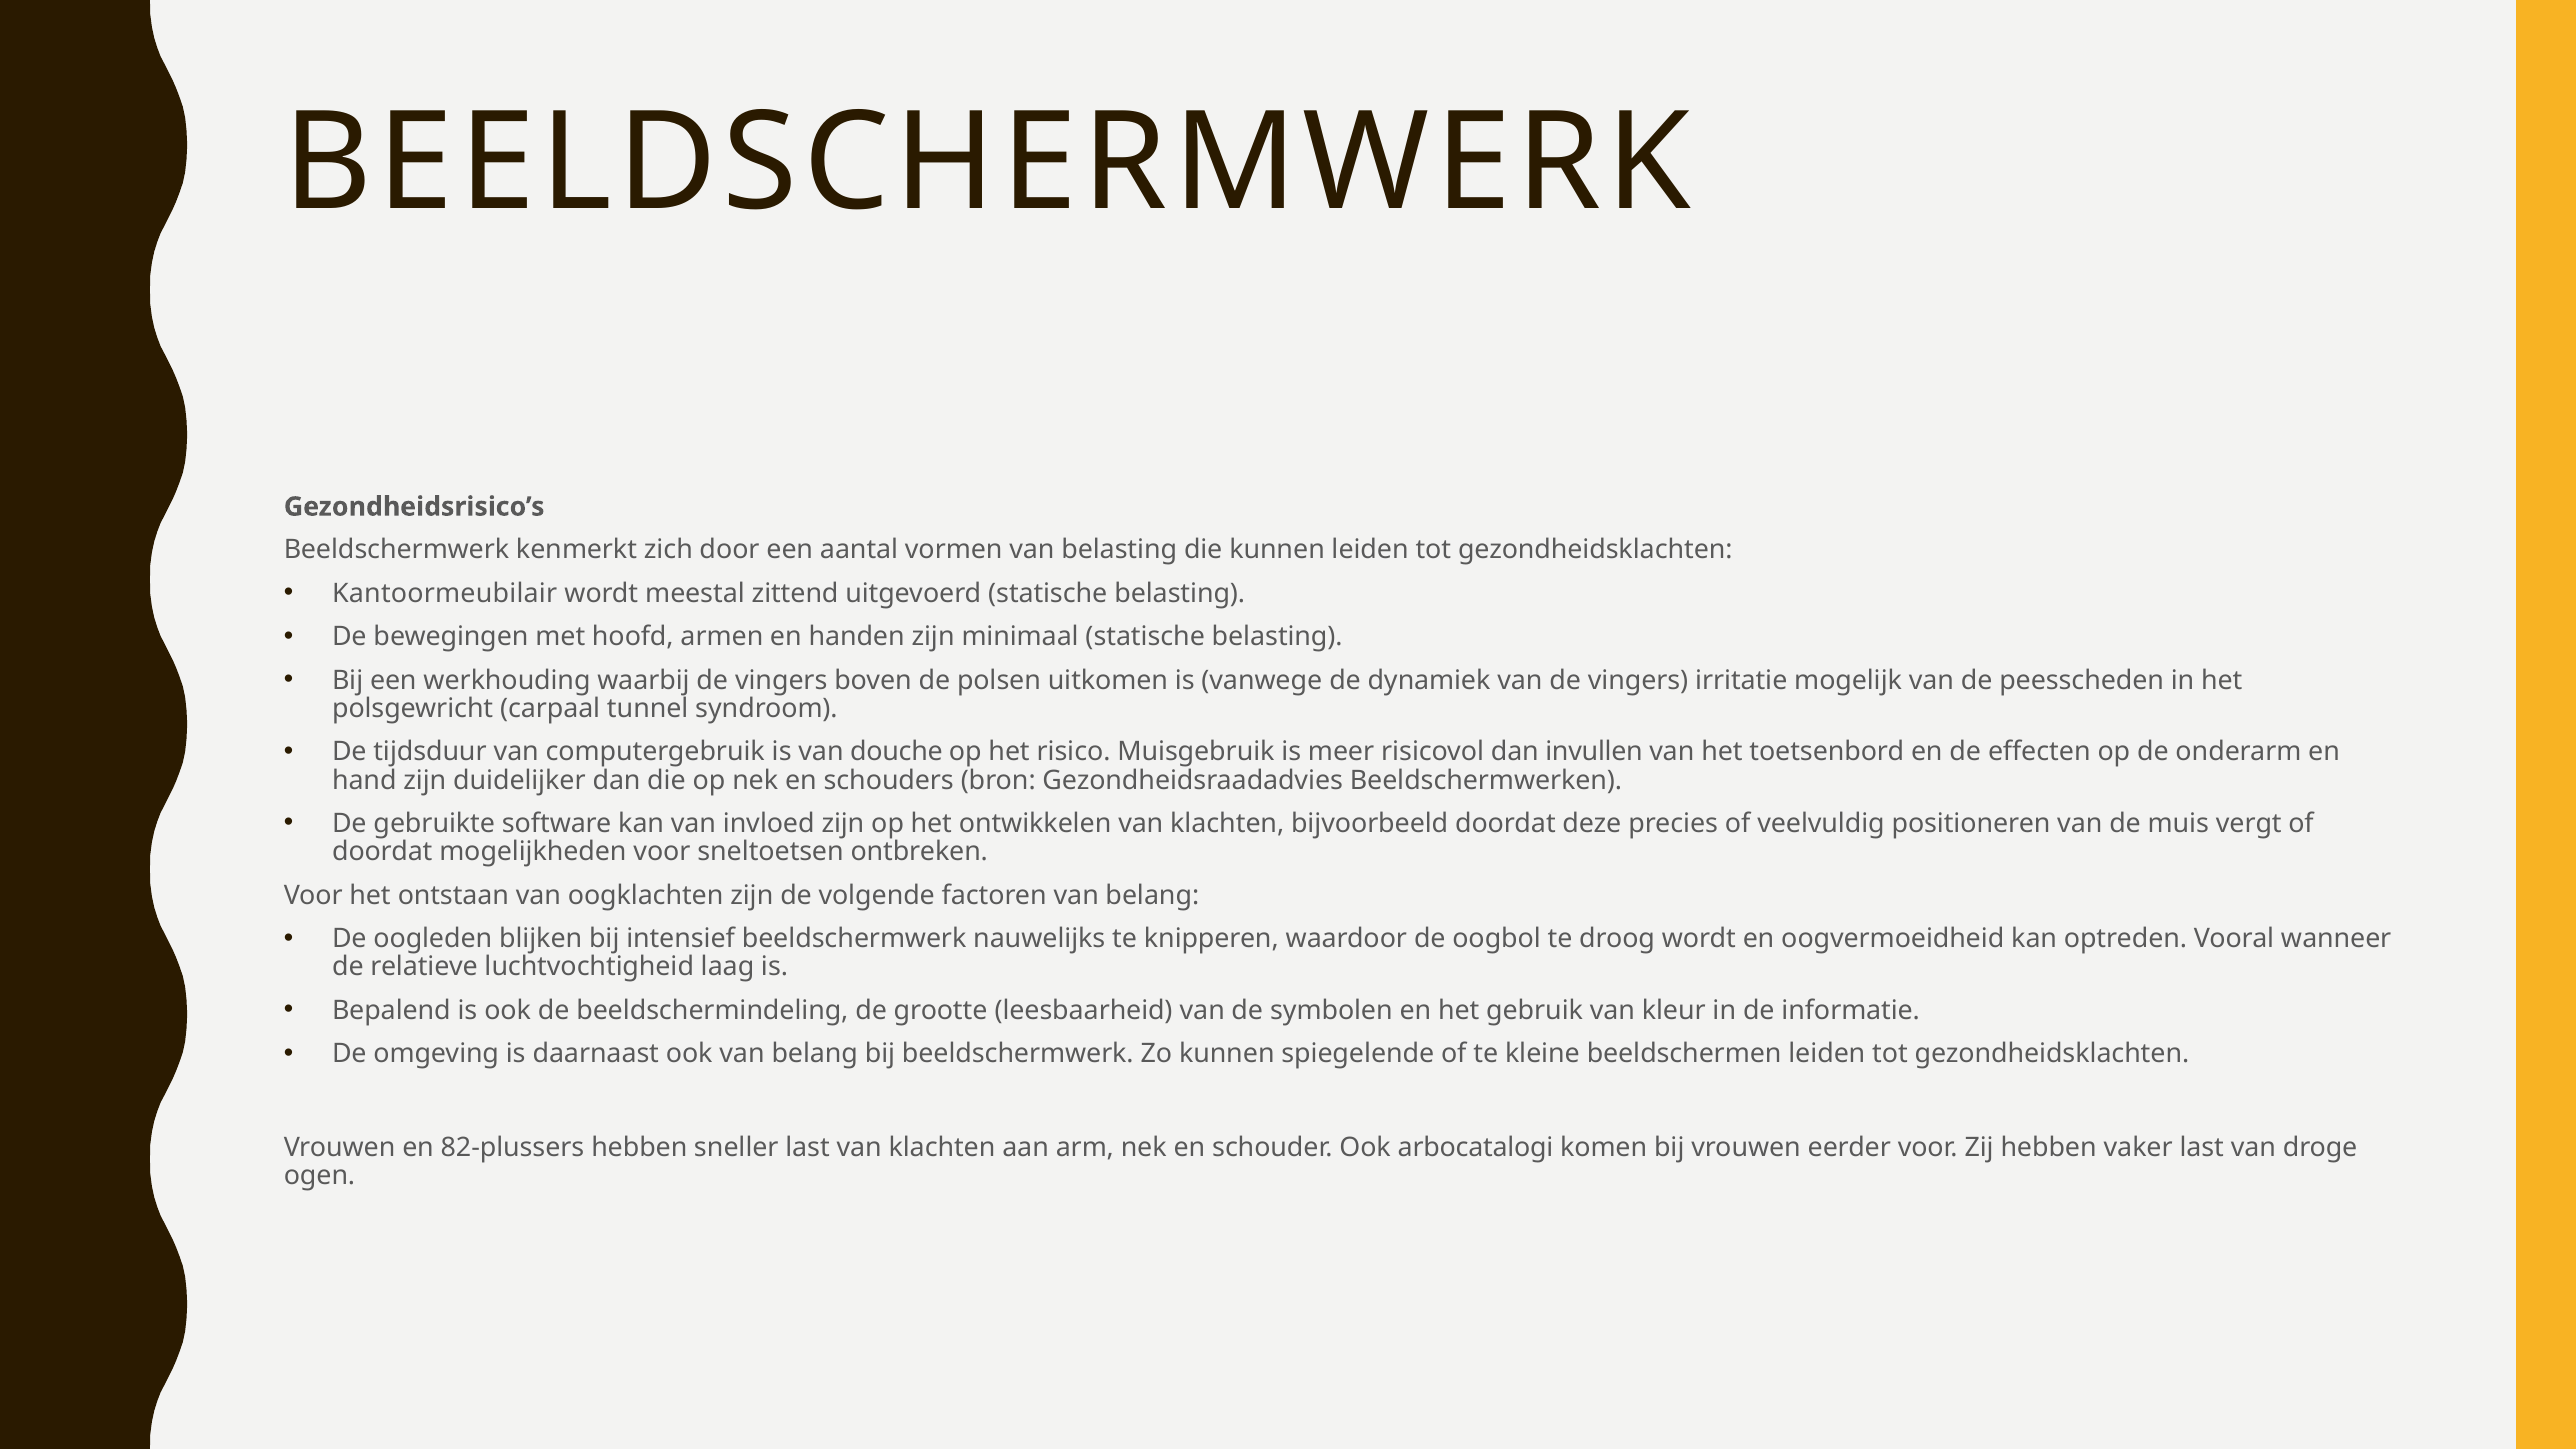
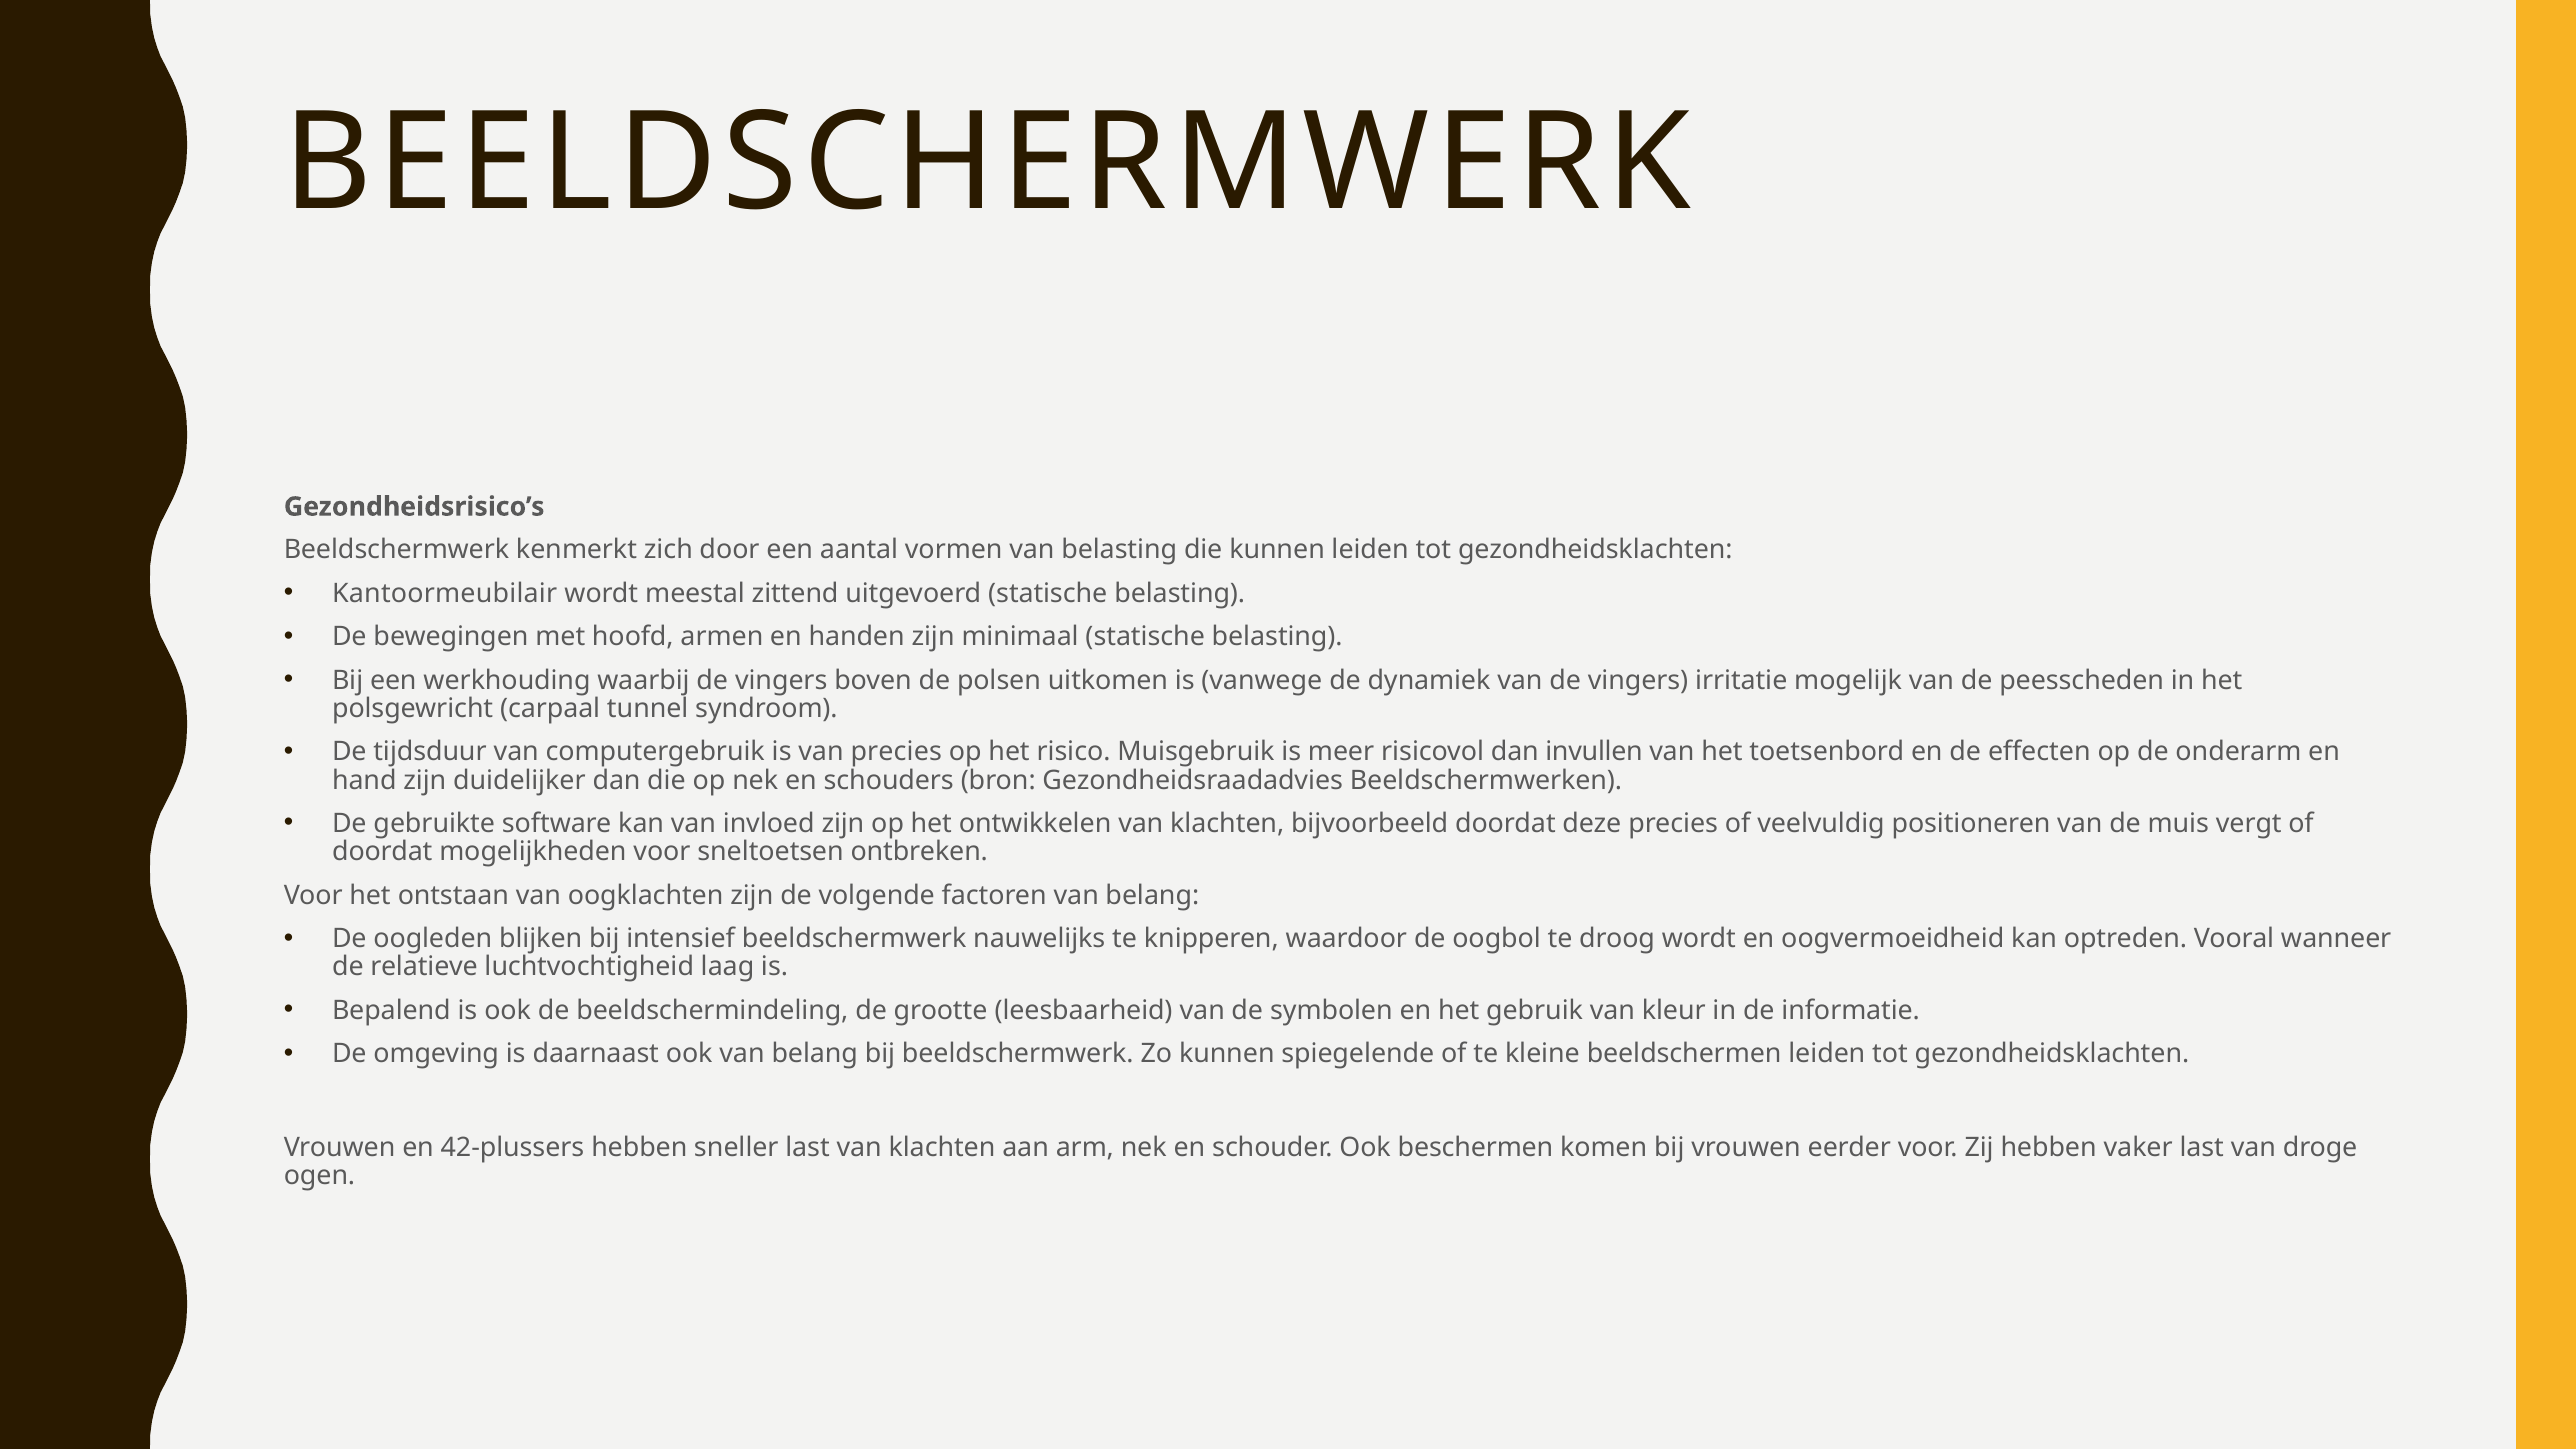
van douche: douche -> precies (896, 752)
82-plussers: 82-plussers -> 42-plussers (512, 1148)
arbocatalogi: arbocatalogi -> beschermen (1476, 1148)
